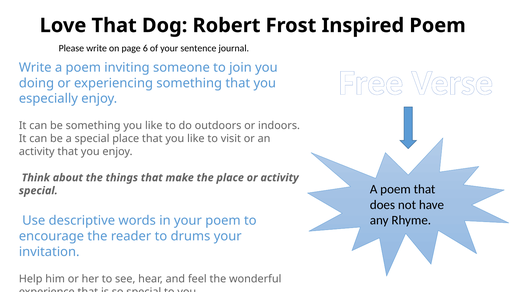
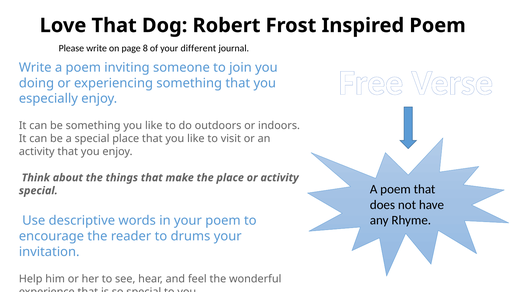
6: 6 -> 8 (145, 48)
sentence: sentence -> different (198, 48)
